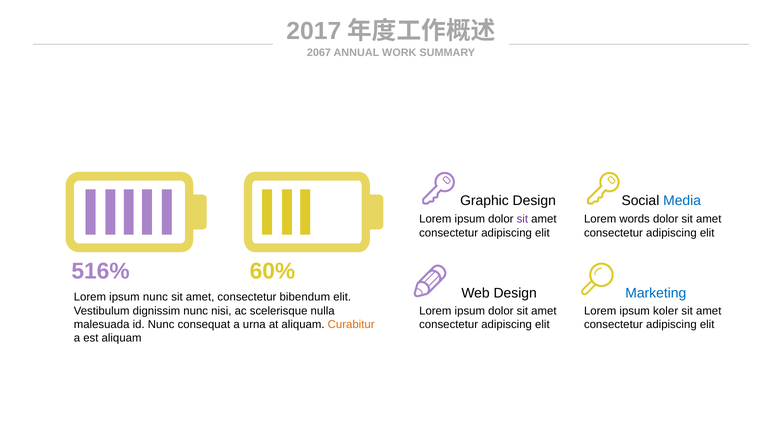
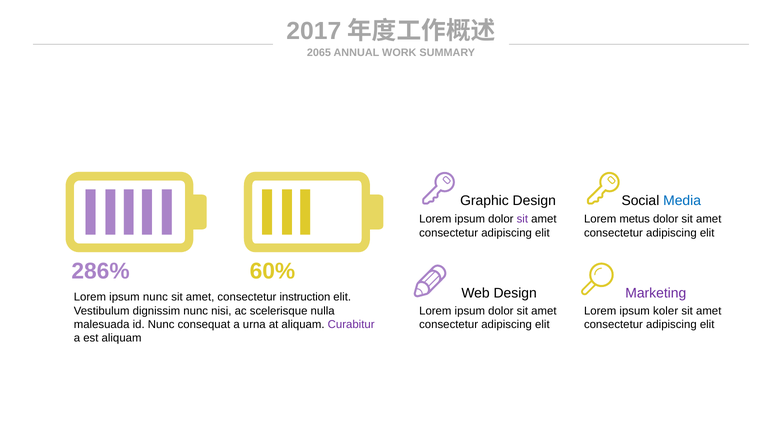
2067: 2067 -> 2065 (319, 52)
words: words -> metus (635, 219)
516%: 516% -> 286% (101, 271)
Marketing colour: blue -> purple (656, 293)
bibendum: bibendum -> instruction (305, 297)
Curabitur colour: orange -> purple (351, 324)
